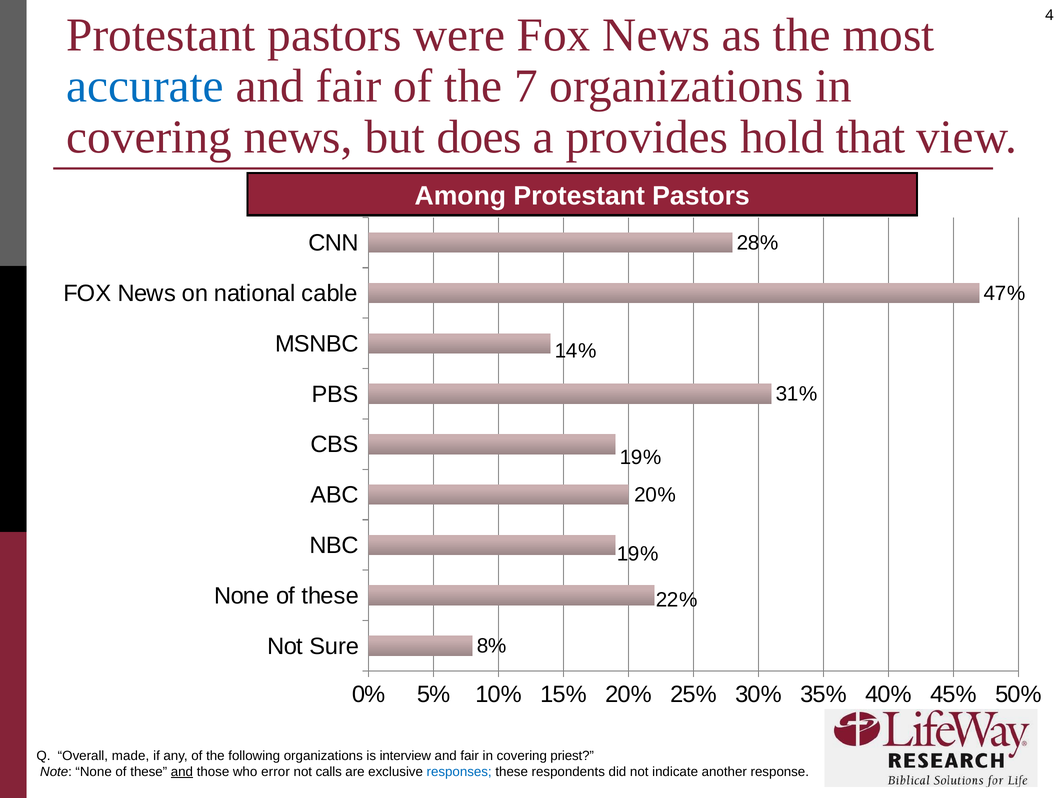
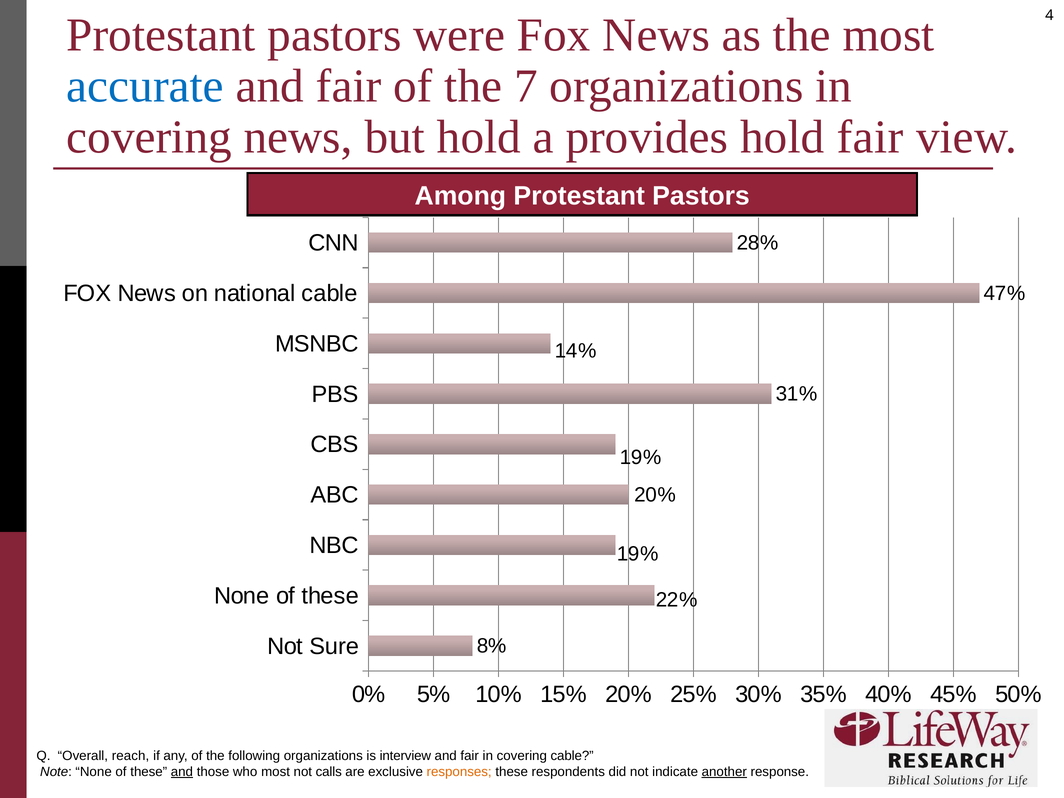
but does: does -> hold (479, 137)
hold that: that -> fair (870, 137)
made: made -> reach (131, 756)
covering priest: priest -> cable (572, 756)
who error: error -> most (276, 772)
responses colour: blue -> orange (459, 772)
another underline: none -> present (724, 772)
